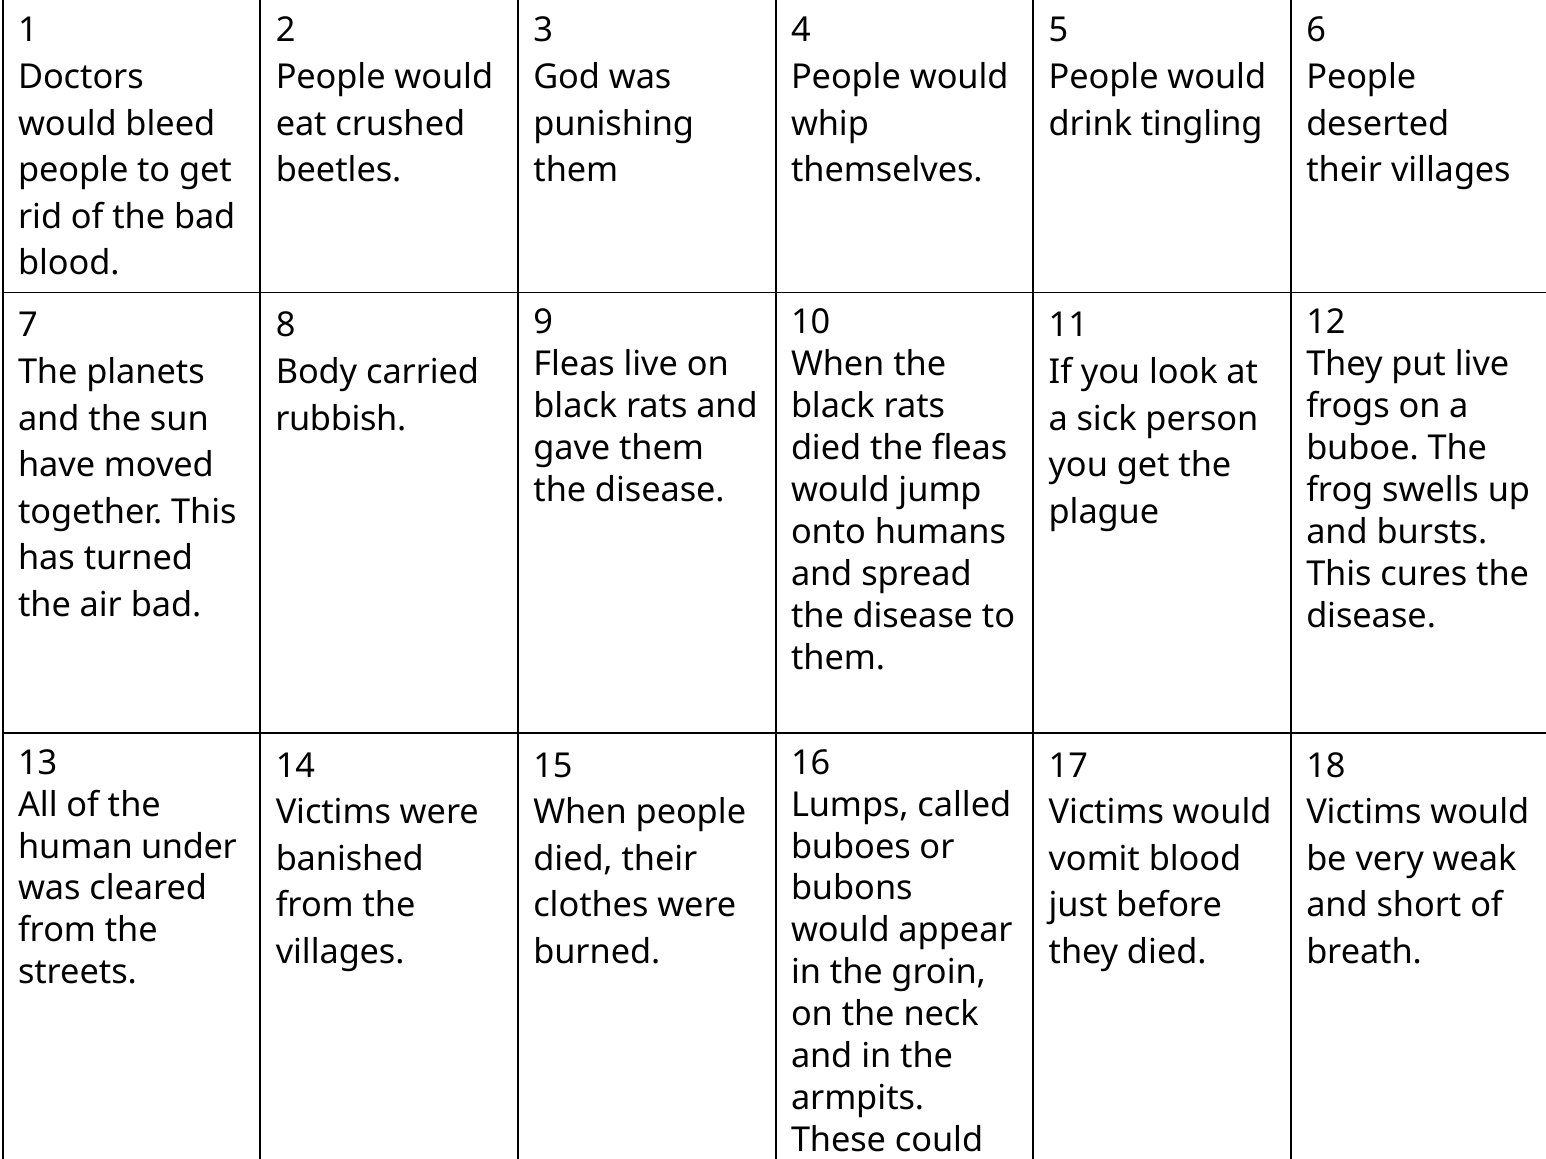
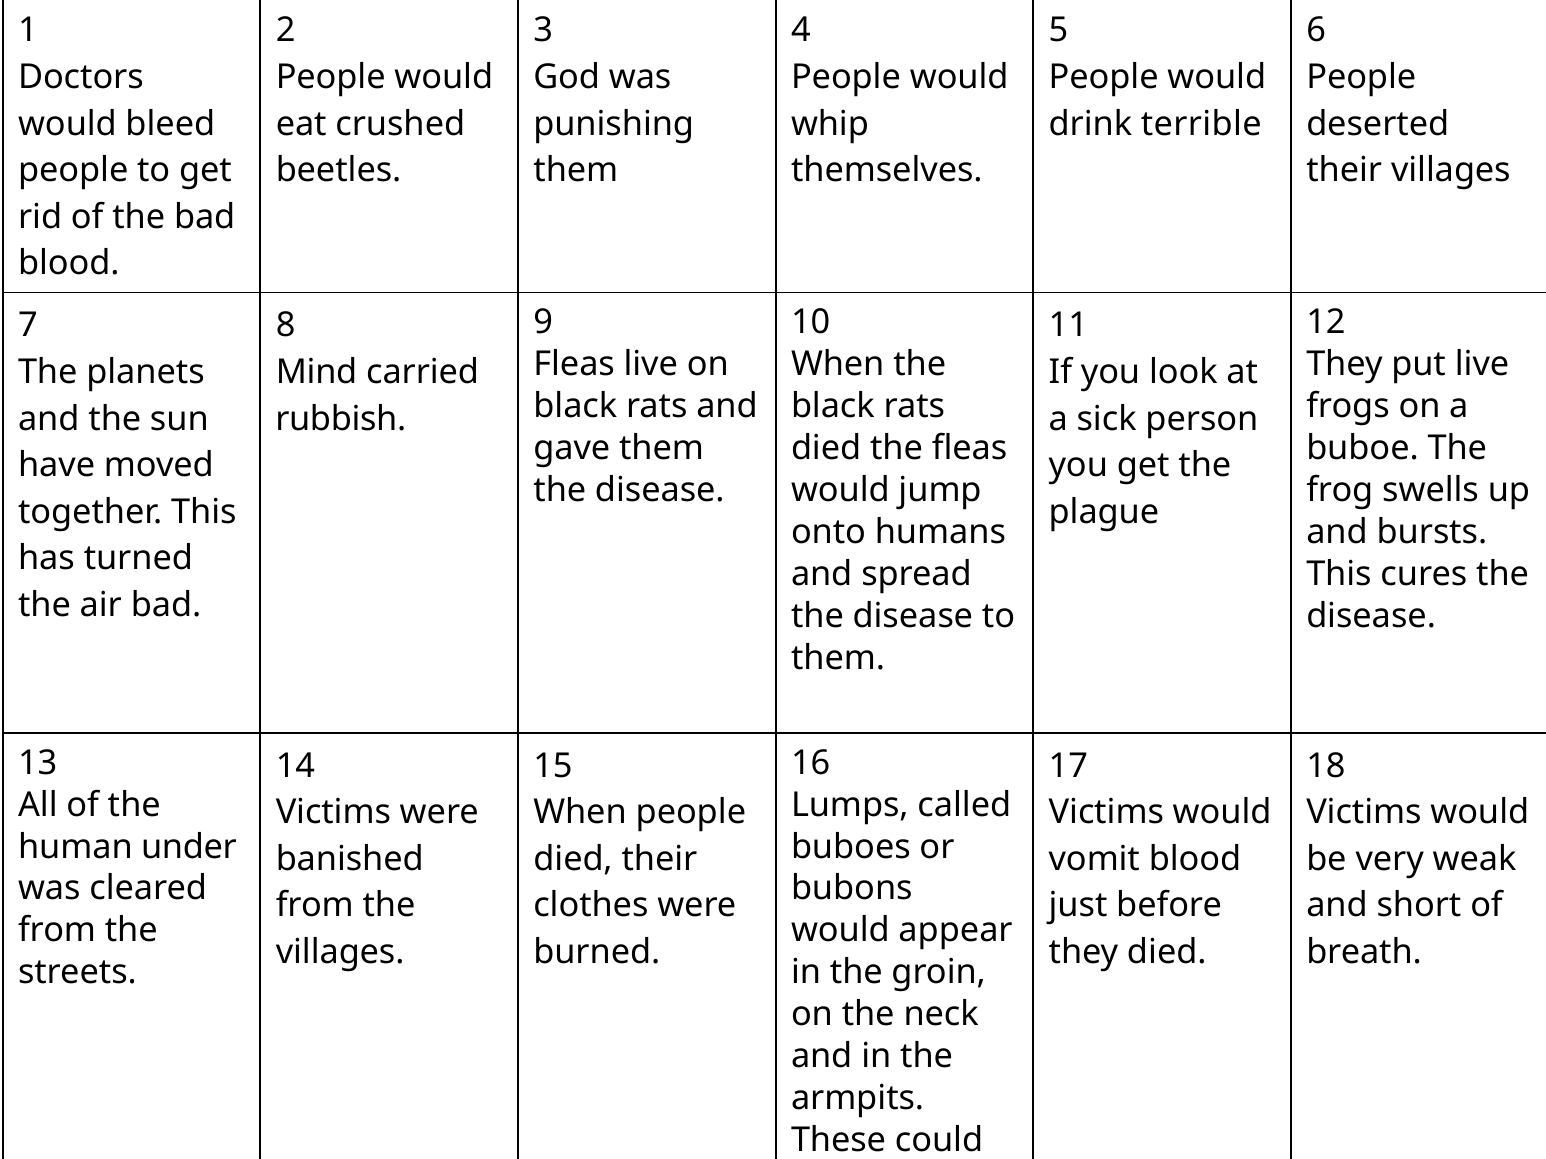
tingling: tingling -> terrible (1201, 124)
Body: Body -> Mind (317, 372)
